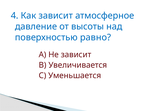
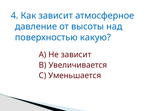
равно: равно -> какую (95, 37)
